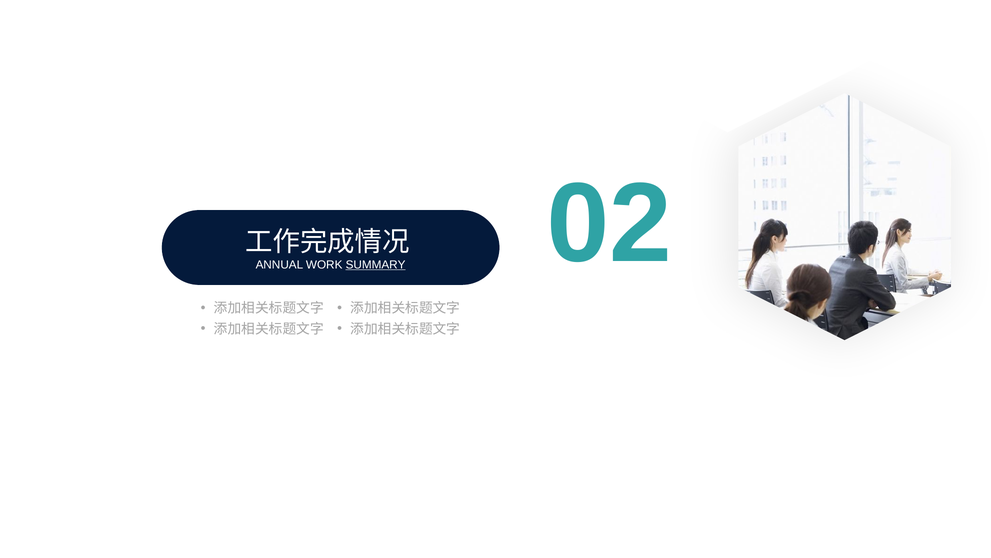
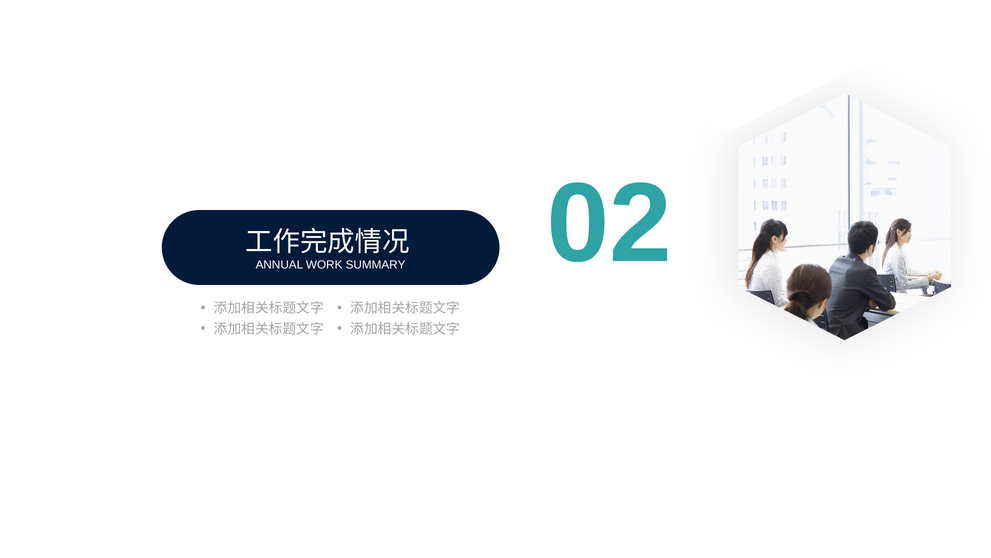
SUMMARY underline: present -> none (376, 264)
